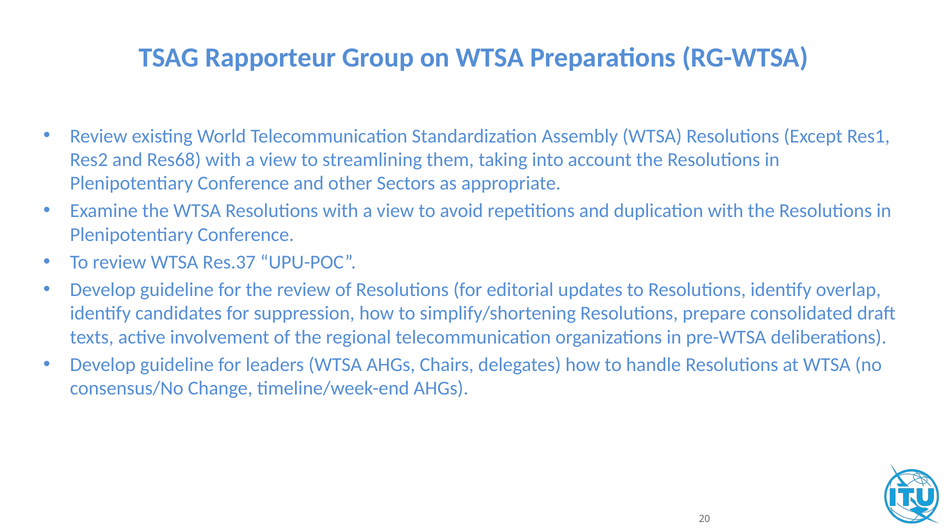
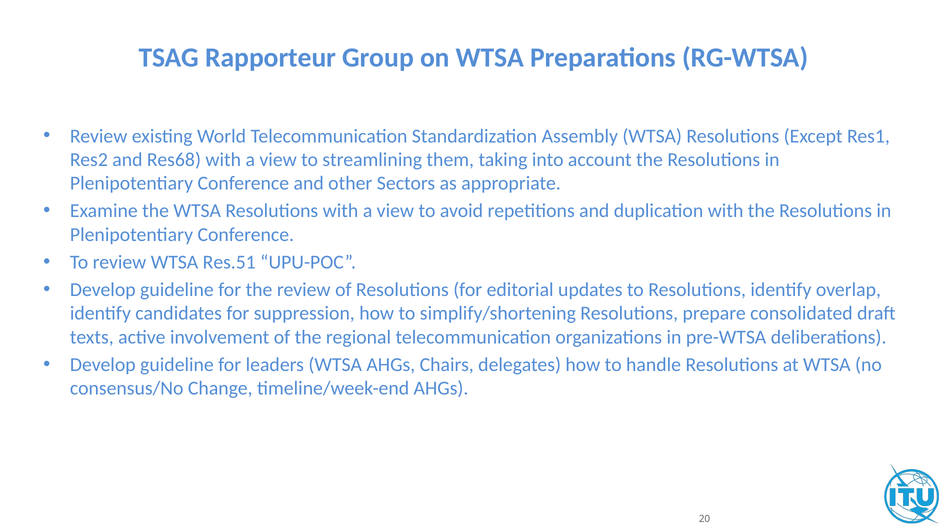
Res.37: Res.37 -> Res.51 (229, 263)
